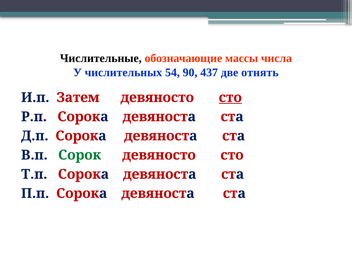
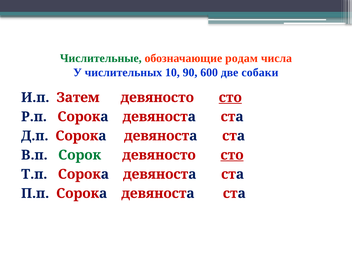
Числительные colour: black -> green (101, 58)
массы: массы -> родам (242, 58)
54: 54 -> 10 (172, 72)
437: 437 -> 600 (209, 72)
отнять: отнять -> собаки (260, 72)
сто underline: none -> present (232, 155)
